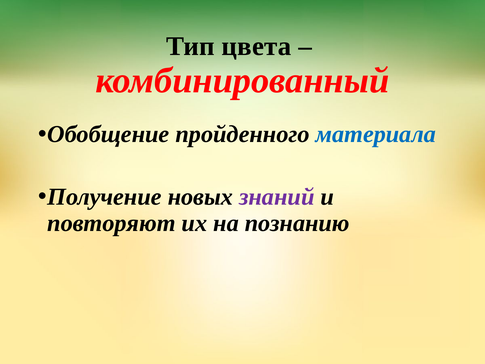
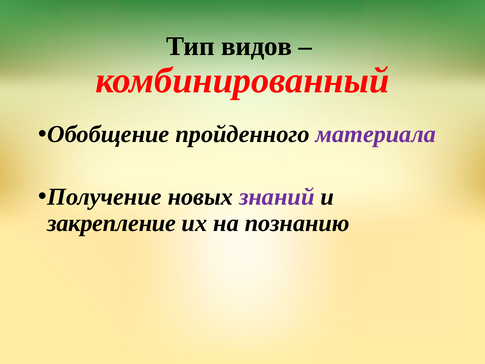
цвета: цвета -> видов (257, 46)
материала colour: blue -> purple (376, 134)
повторяют: повторяют -> закрепление (112, 223)
